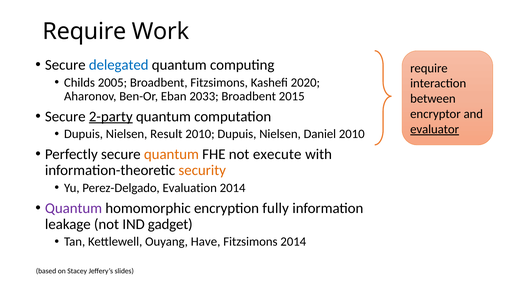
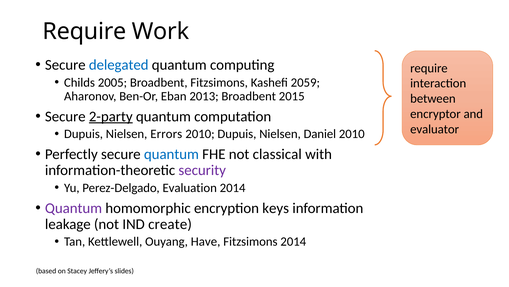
2020: 2020 -> 2059 (305, 82)
2033: 2033 -> 2013 (204, 96)
evaluator underline: present -> none (435, 129)
Result: Result -> Errors (166, 134)
quantum colour: orange -> blue (171, 154)
execute: execute -> classical (277, 154)
security colour: orange -> purple (202, 170)
fully: fully -> keys (276, 208)
gadget: gadget -> create (170, 224)
